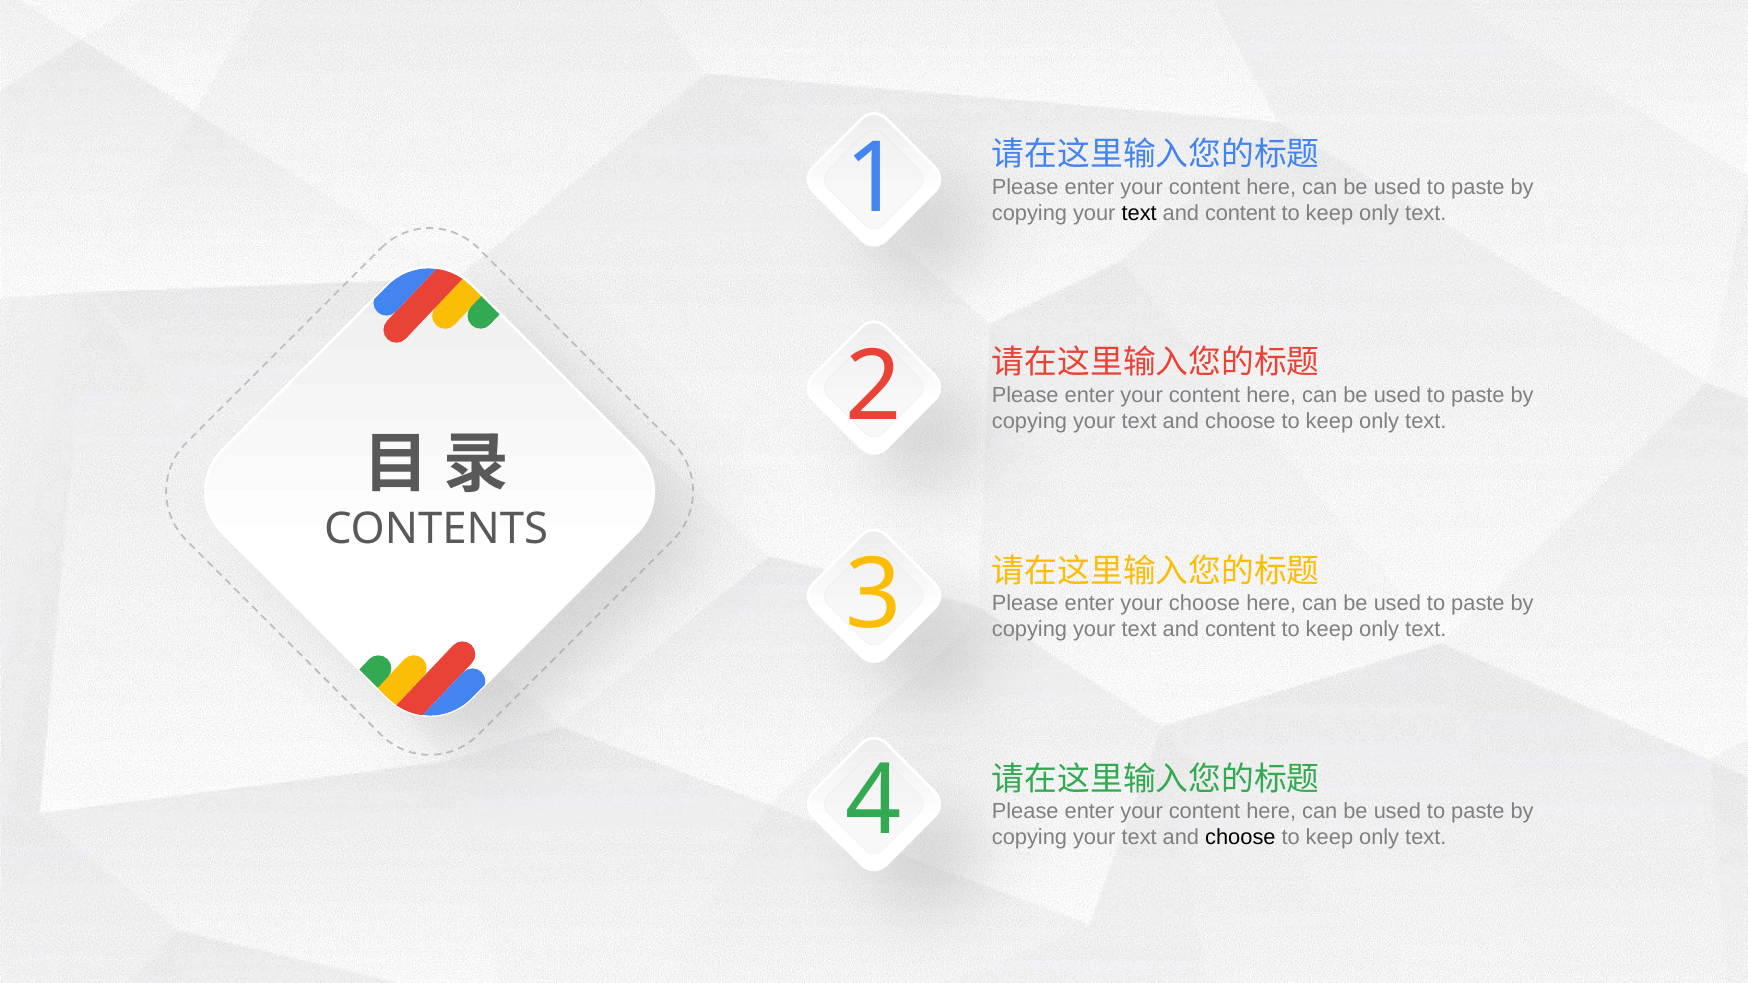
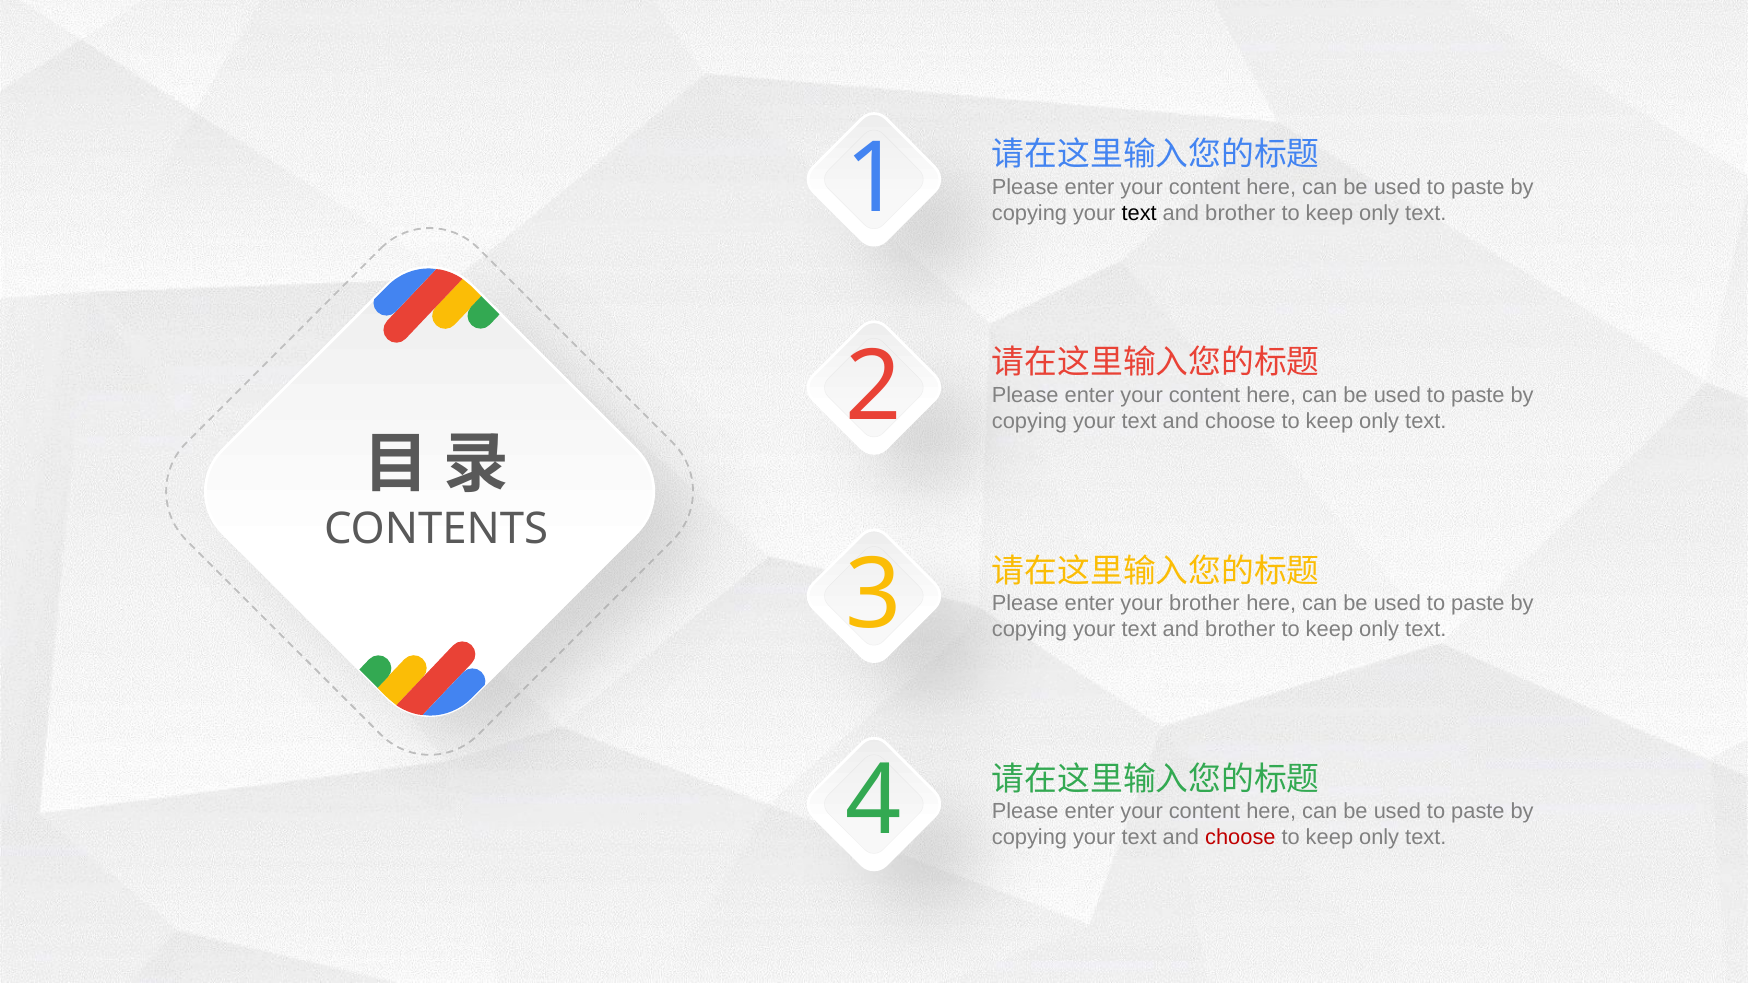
content: content -> brother (1240, 213)
your choose: choose -> brother (1204, 603)
content: content -> brother (1240, 630)
choose colour: black -> red (1240, 838)
